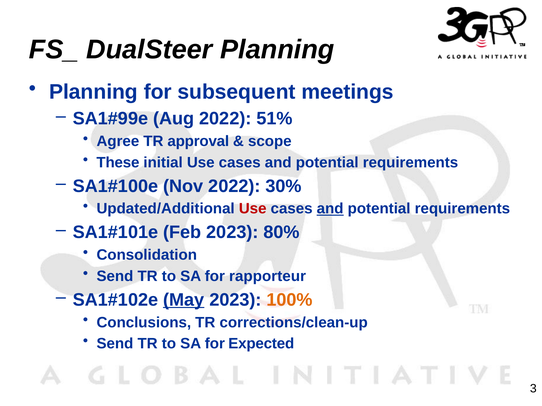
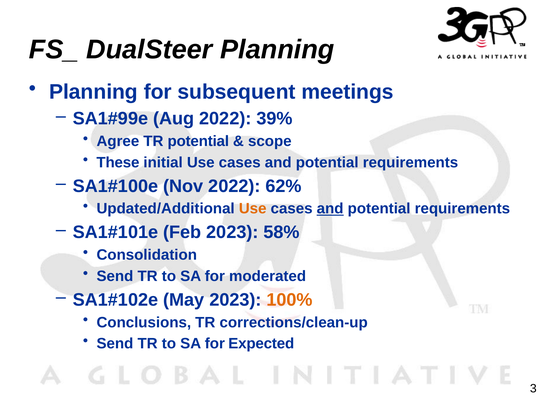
51%: 51% -> 39% (275, 119)
TR approval: approval -> potential (198, 141)
30%: 30% -> 62% (284, 186)
Use colour: red -> orange (253, 209)
80%: 80% -> 58% (282, 233)
rapporteur: rapporteur -> moderated (268, 276)
May underline: present -> none (184, 300)
